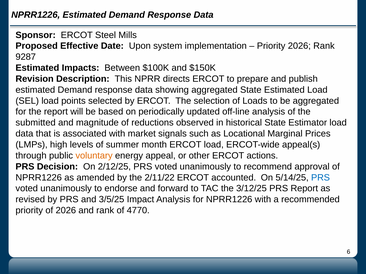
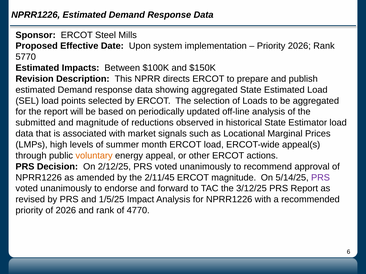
9287: 9287 -> 5770 (26, 57)
2/11/22: 2/11/22 -> 2/11/45 (160, 178)
ERCOT accounted: accounted -> magnitude (234, 178)
PRS colour: blue -> purple (321, 178)
3/5/25: 3/5/25 -> 1/5/25 (112, 200)
